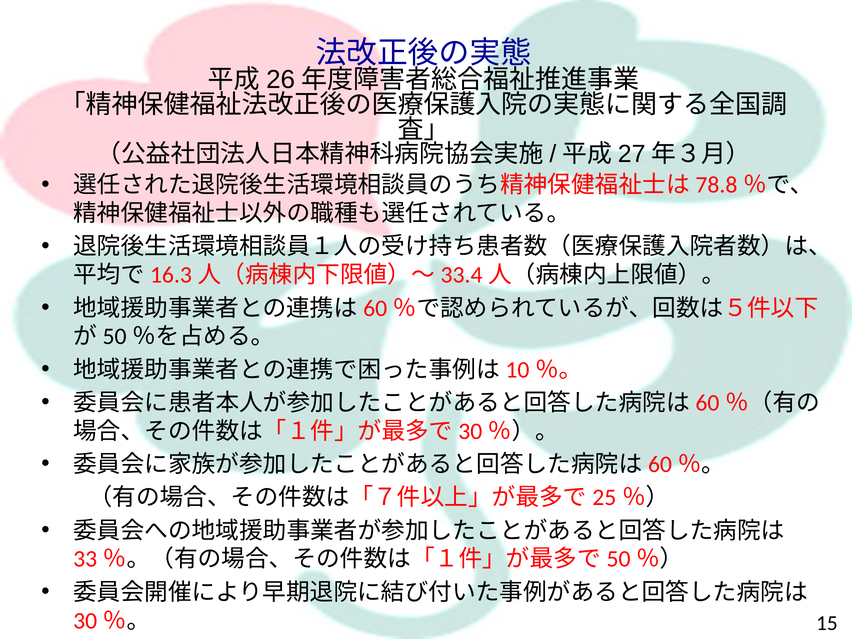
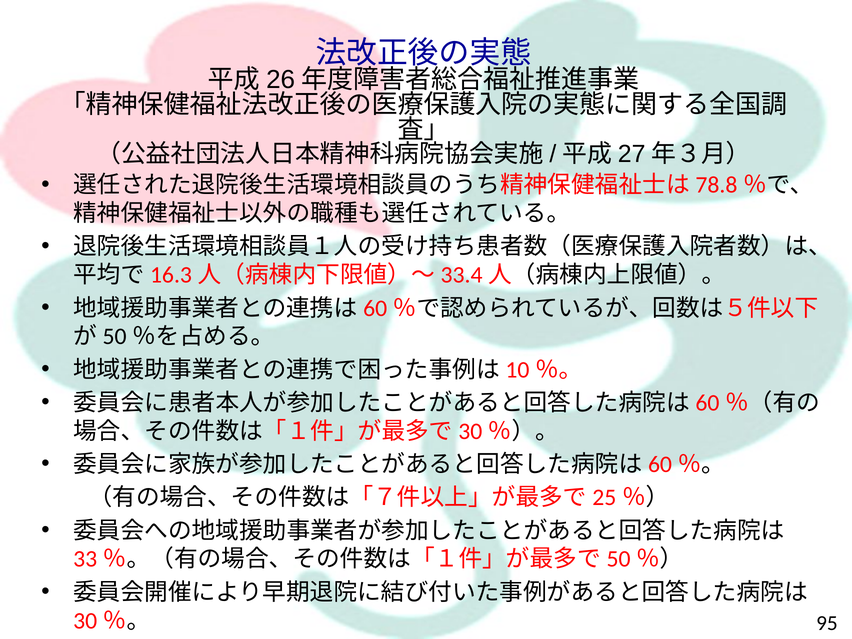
15: 15 -> 95 (827, 623)
